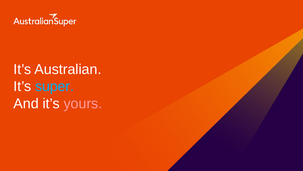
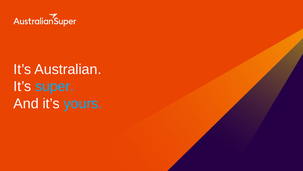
yours colour: pink -> light blue (83, 103)
